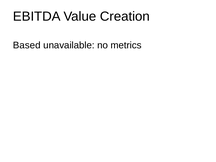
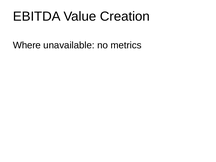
Based: Based -> Where (27, 45)
